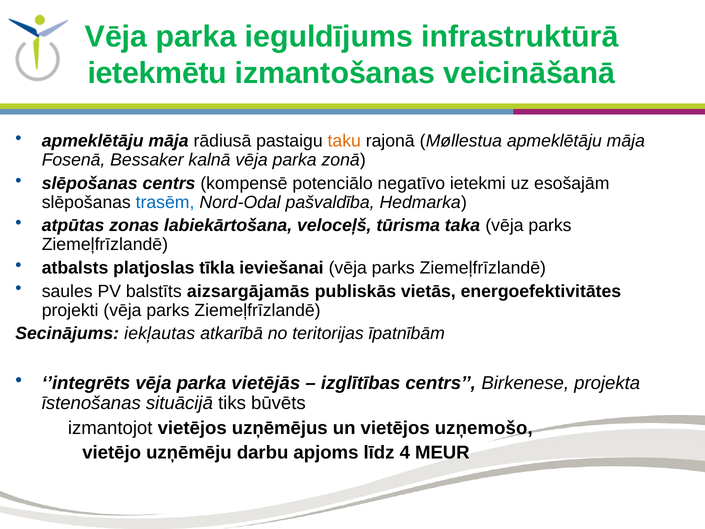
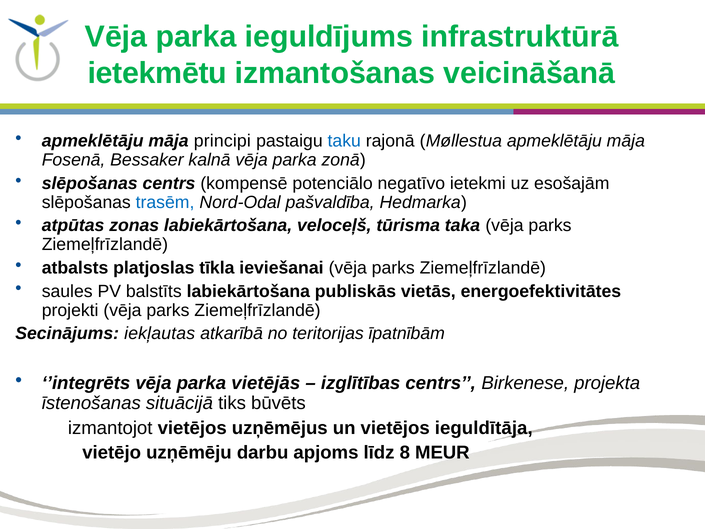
rādiusā: rādiusā -> principi (222, 141)
taku colour: orange -> blue (344, 141)
balstīts aizsargājamās: aizsargājamās -> labiekārtošana (248, 291)
uzņemošo: uzņemošo -> ieguldītāja (484, 428)
4: 4 -> 8 (405, 452)
